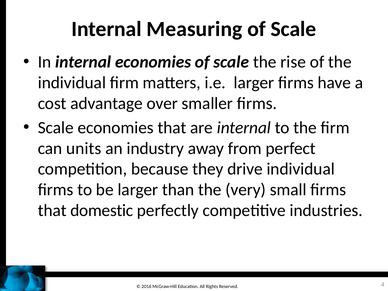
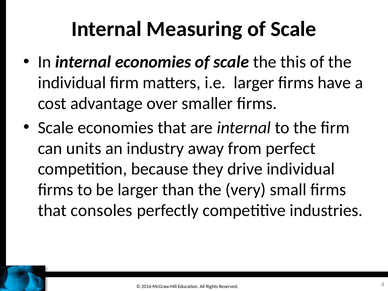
rise: rise -> this (293, 62)
domestic: domestic -> consoles (102, 210)
